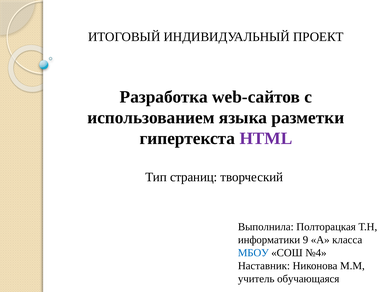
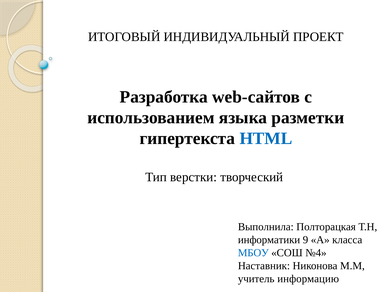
HTML colour: purple -> blue (266, 138)
страниц: страниц -> верстки (194, 177)
обучающаяся: обучающаяся -> информацию (308, 279)
